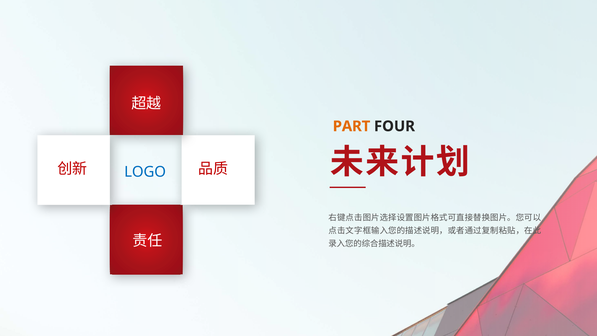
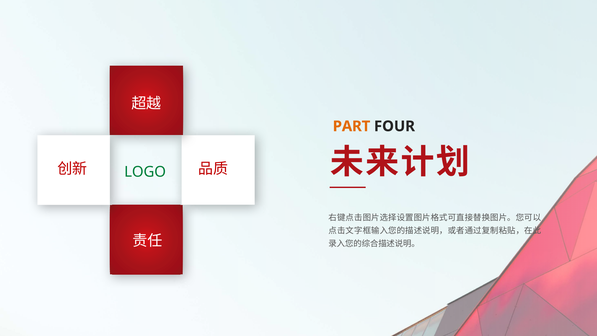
LOGO colour: blue -> green (145, 172)
